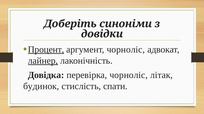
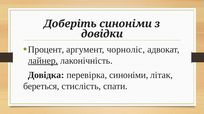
Процент underline: present -> none (46, 50)
перевірка чорноліс: чорноліс -> синоніми (129, 75)
будинок: будинок -> береться (41, 87)
